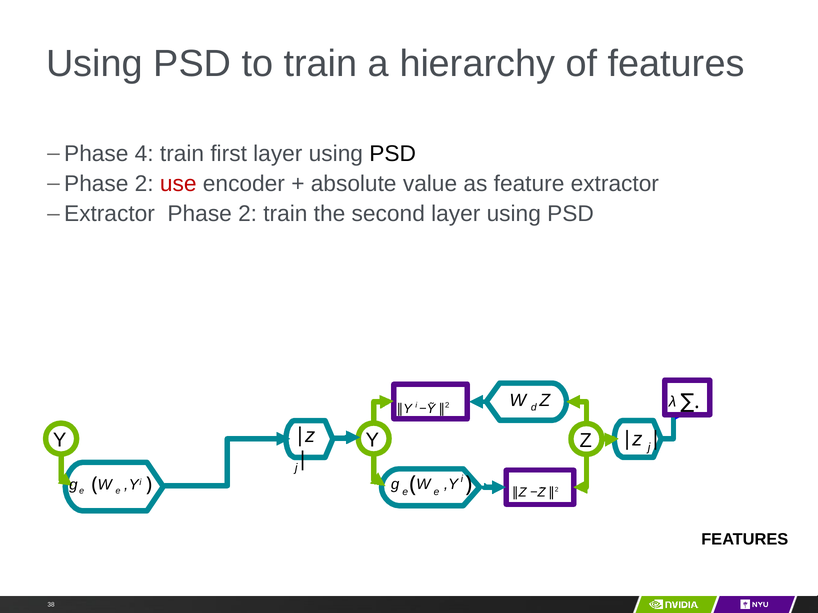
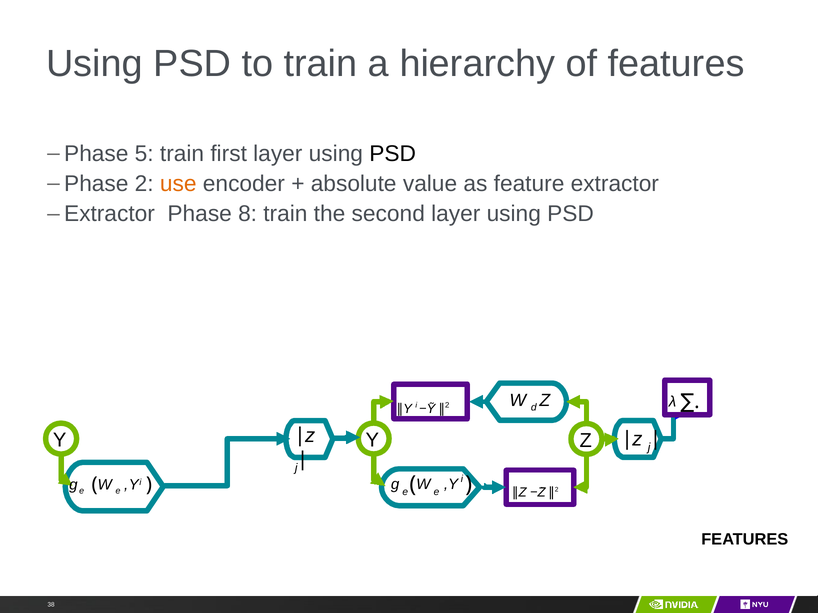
4: 4 -> 5 (144, 154)
use colour: red -> orange (178, 184)
Extractor Phase 2: 2 -> 8 (248, 214)
